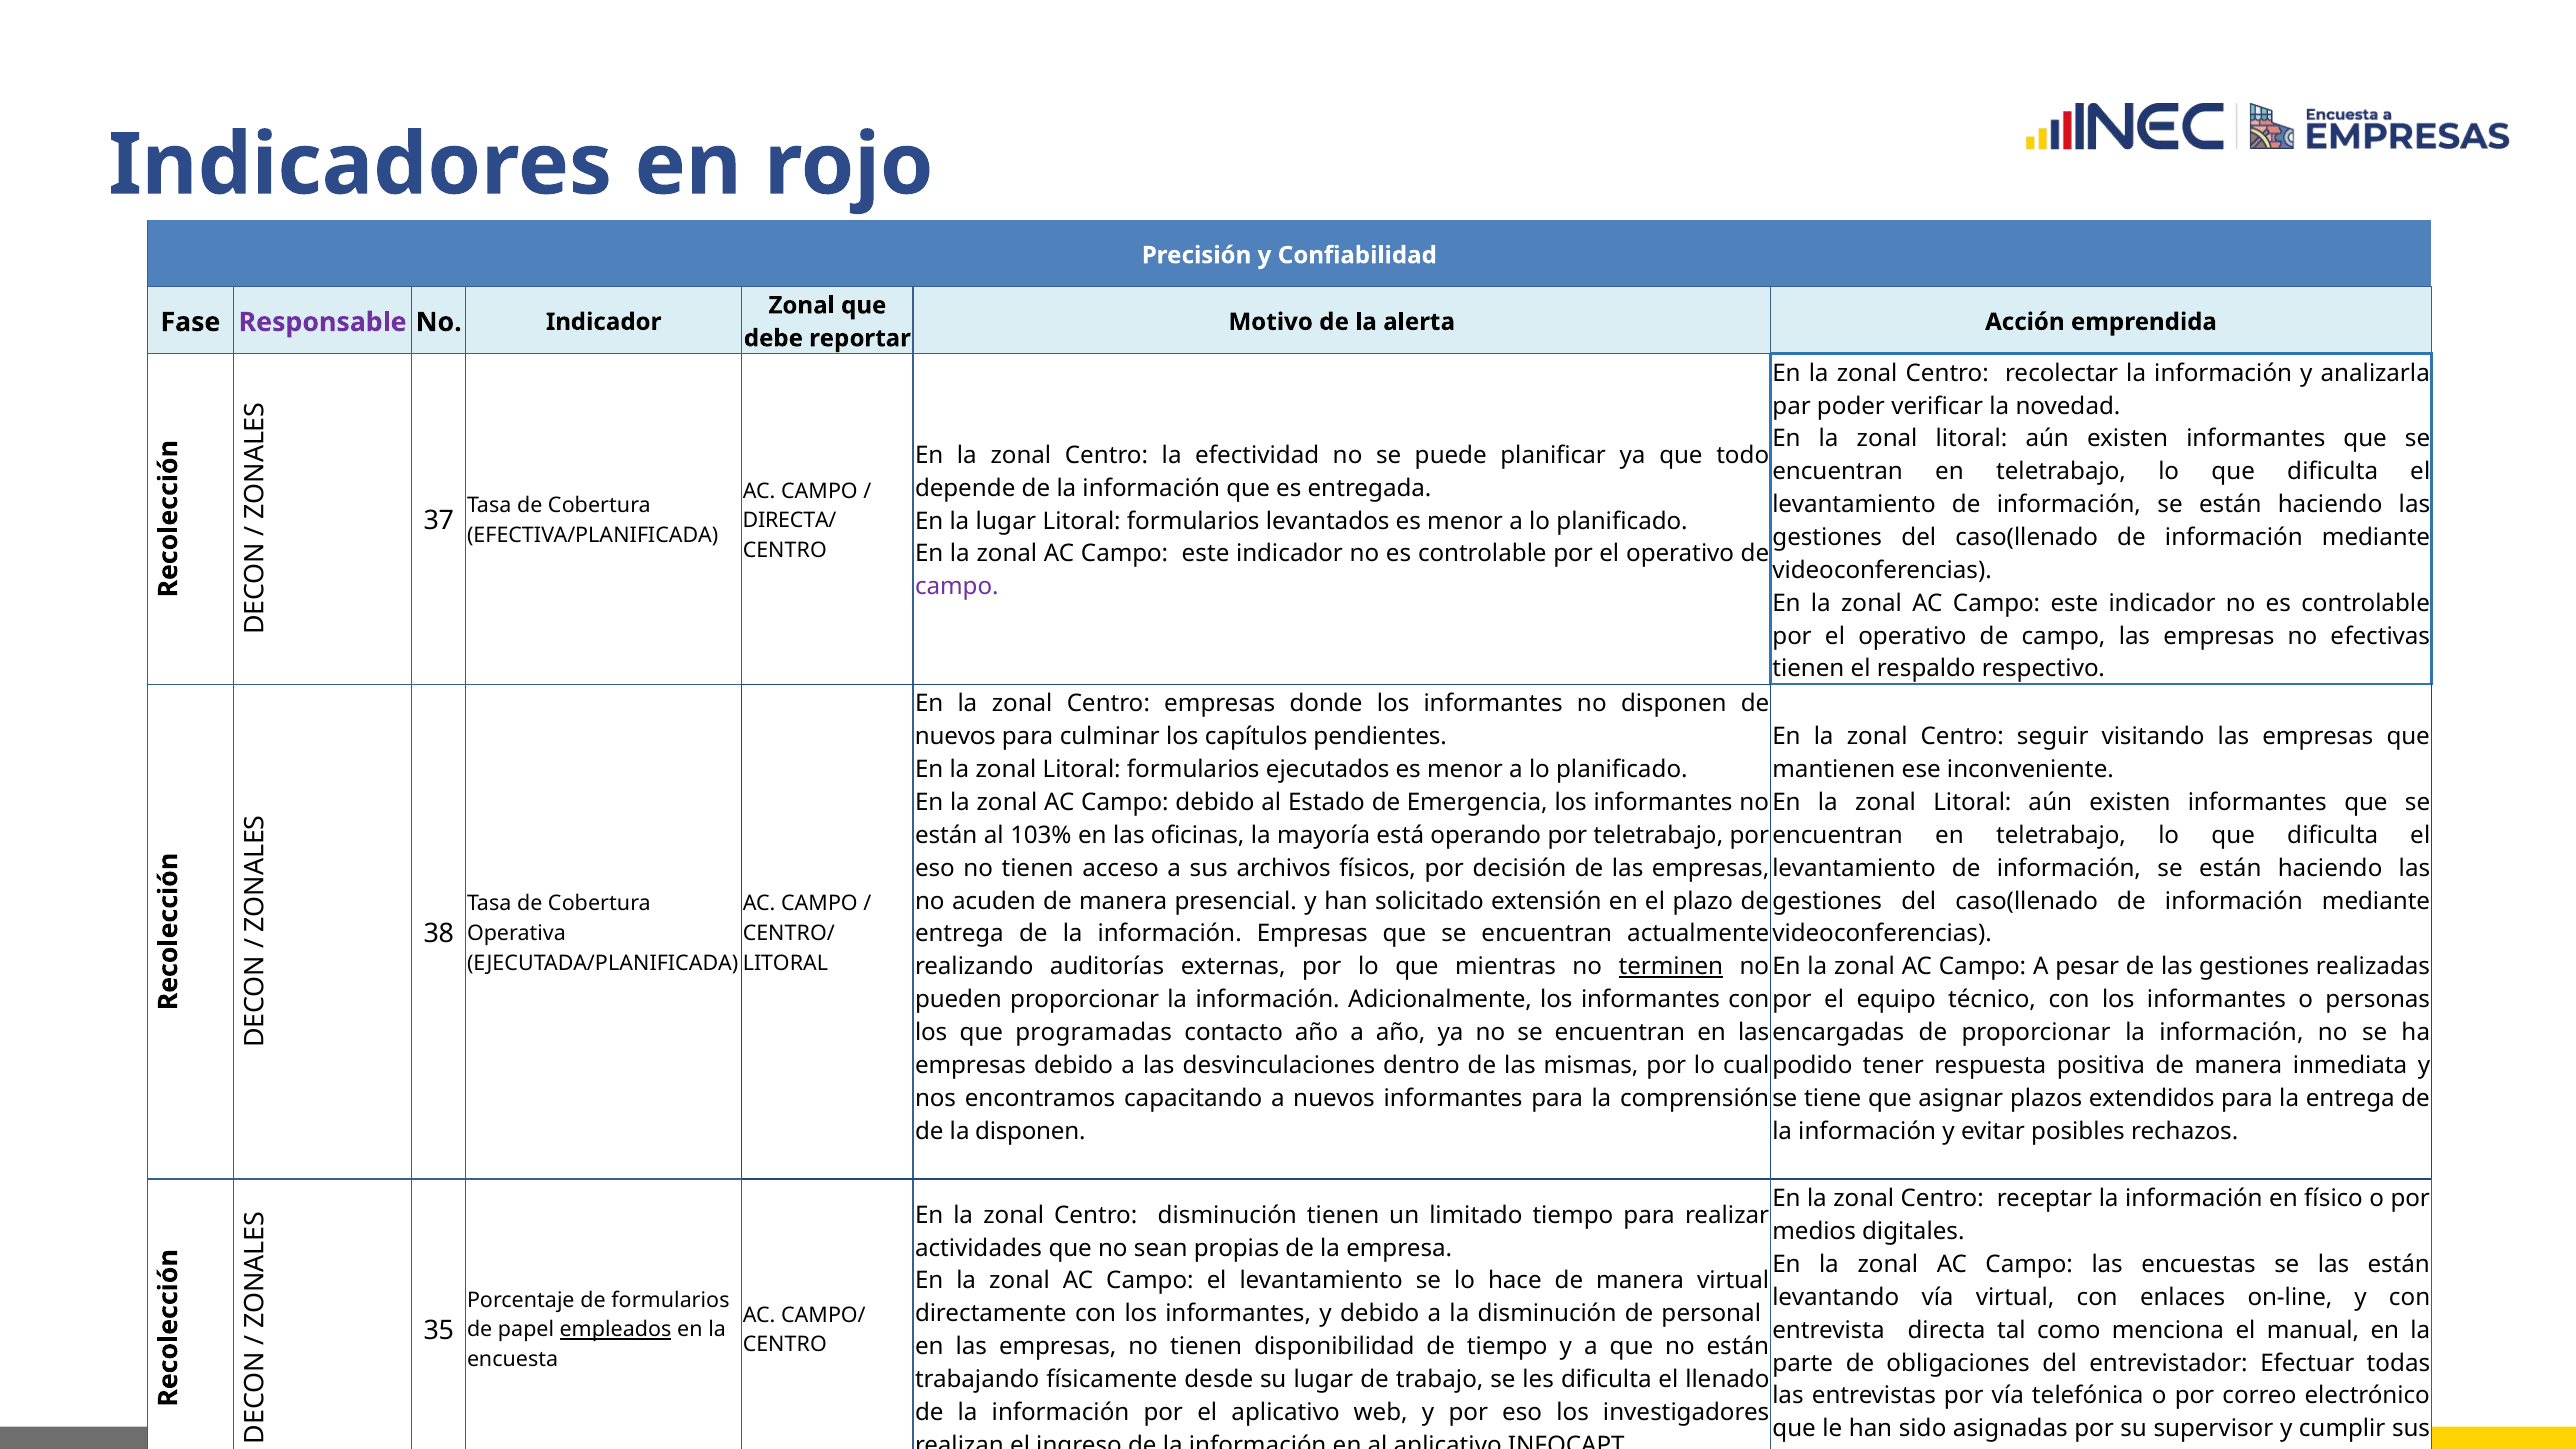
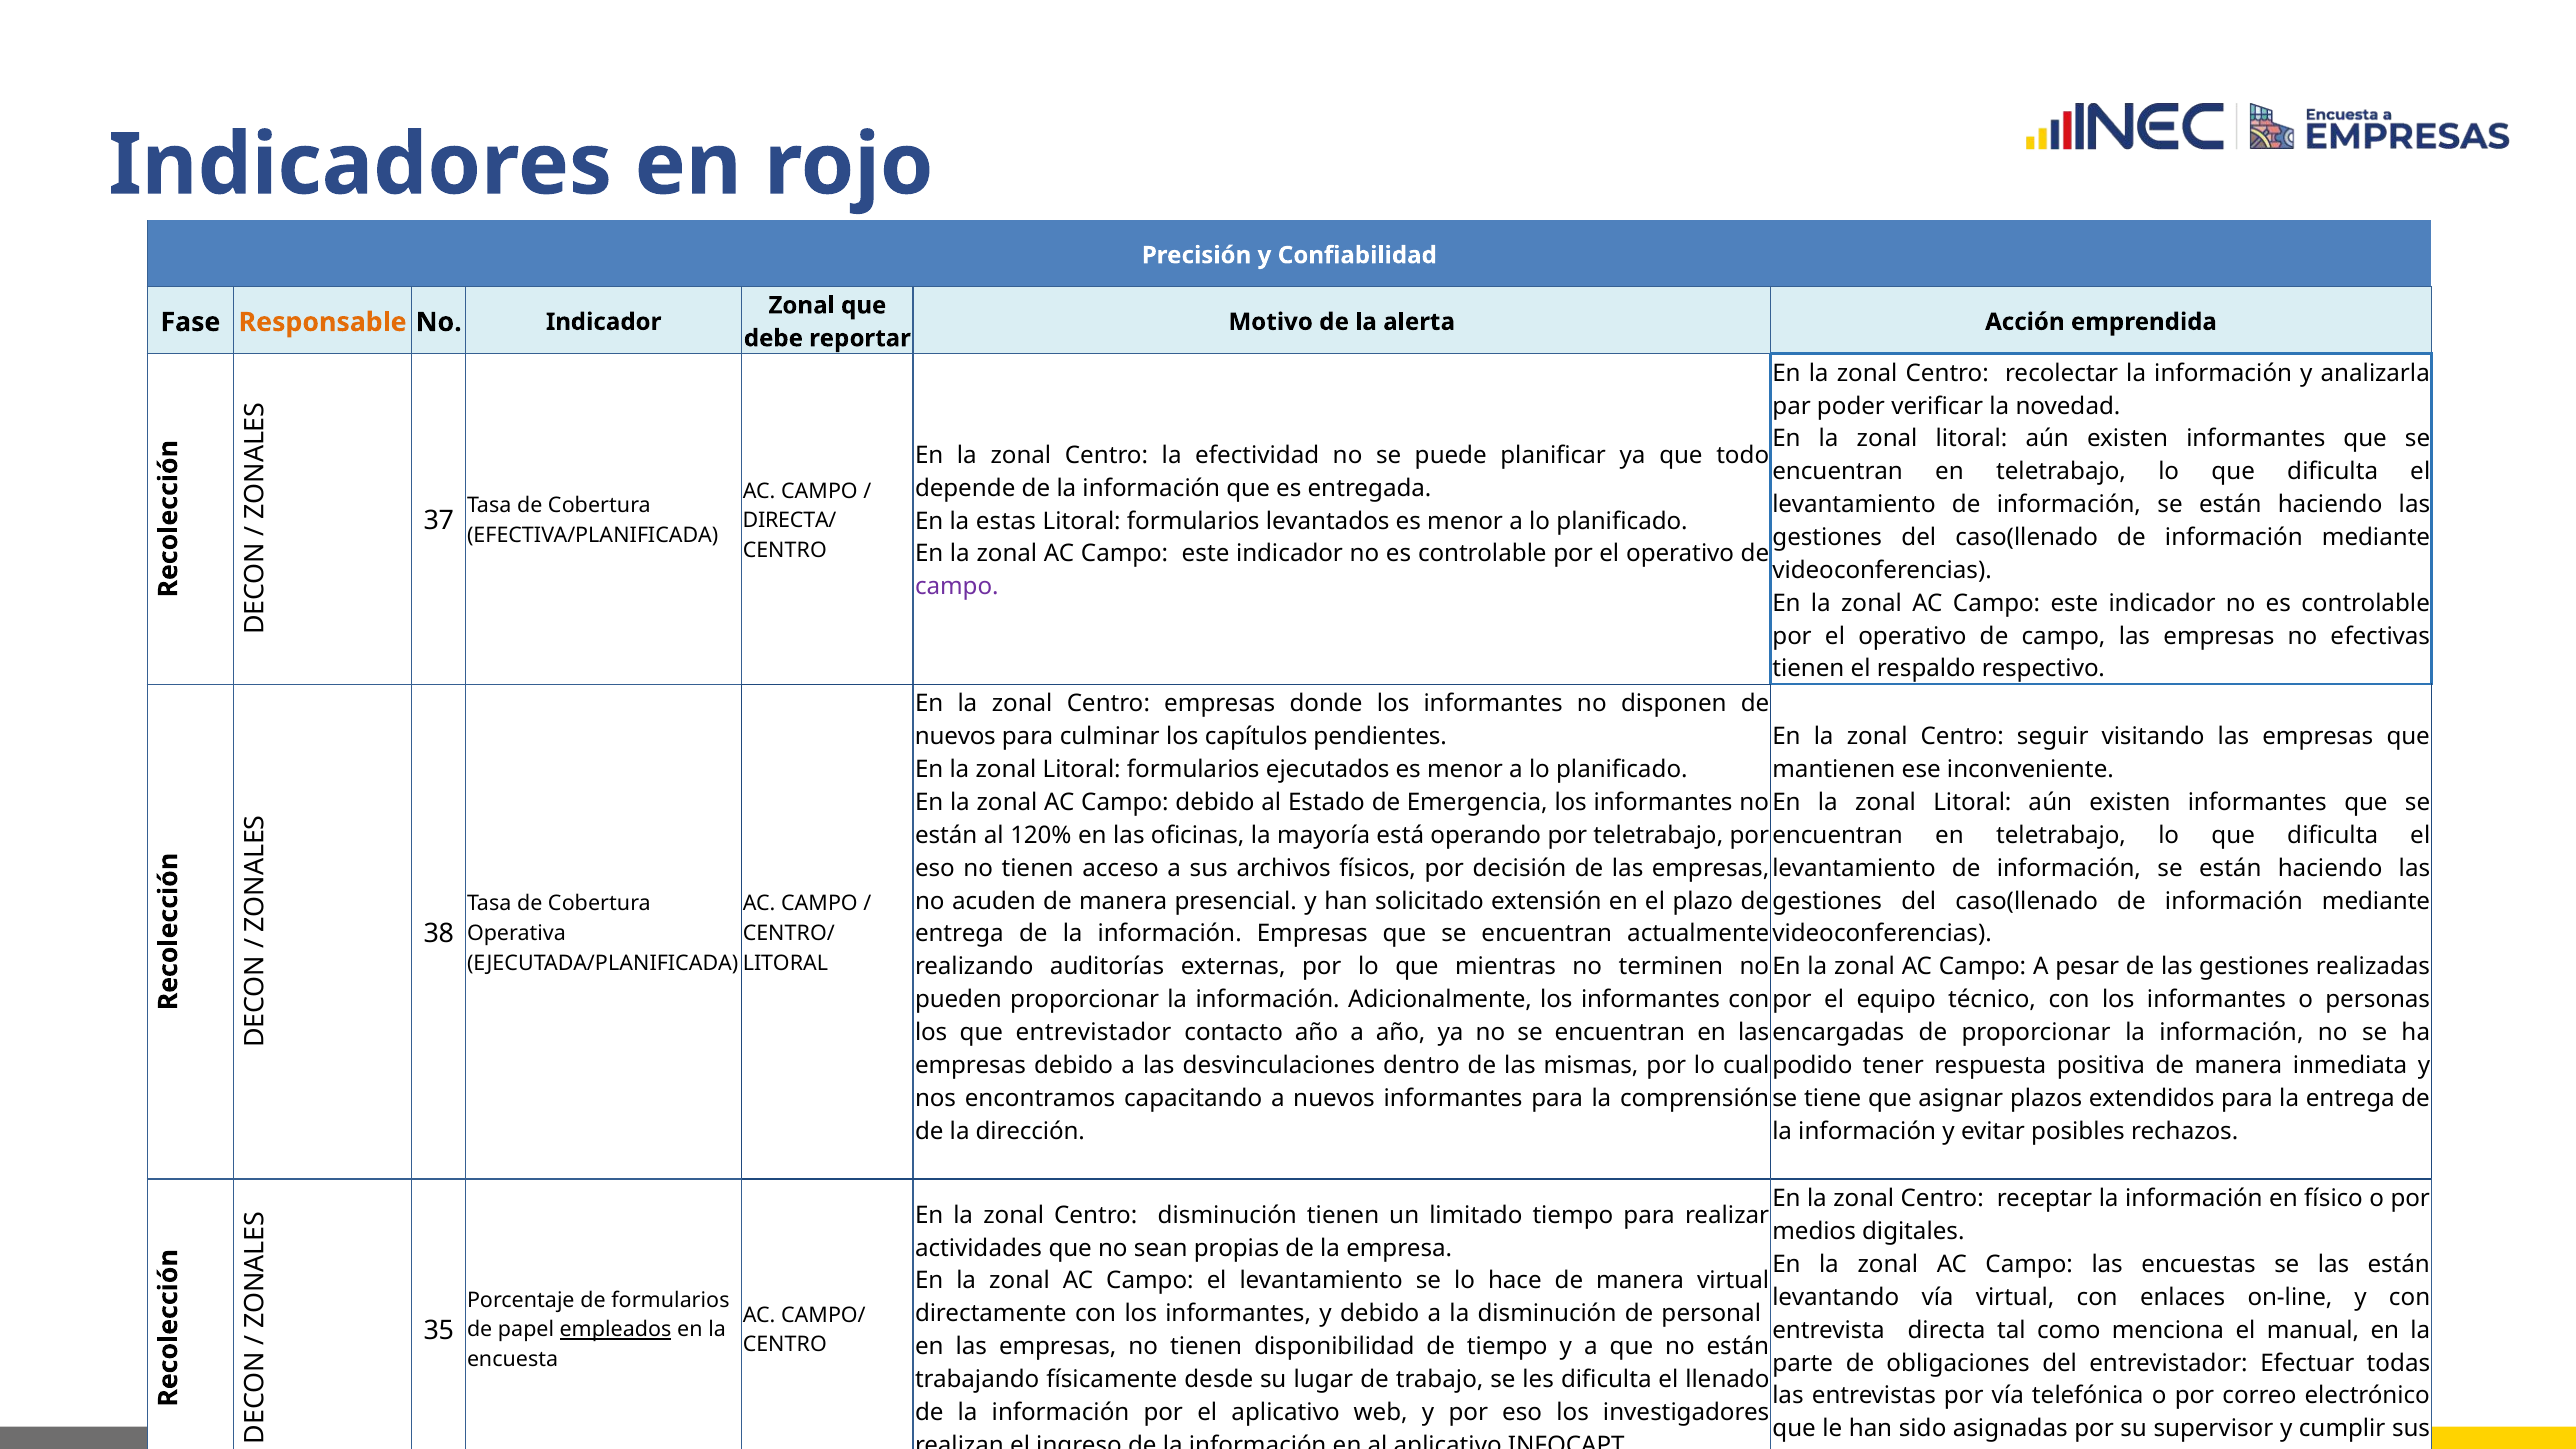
Responsable colour: purple -> orange (323, 322)
la lugar: lugar -> estas (1006, 521)
103%: 103% -> 120% (1041, 835)
terminen underline: present -> none (1671, 967)
que programadas: programadas -> entrevistador (1094, 1032)
la disponen: disponen -> dirección (1030, 1131)
